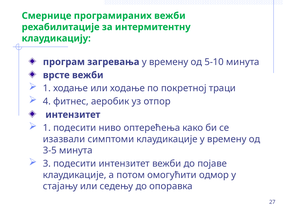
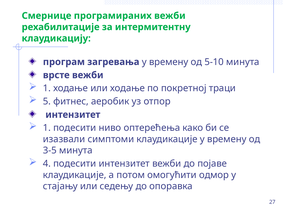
4: 4 -> 5 (47, 102)
3: 3 -> 4 (47, 164)
